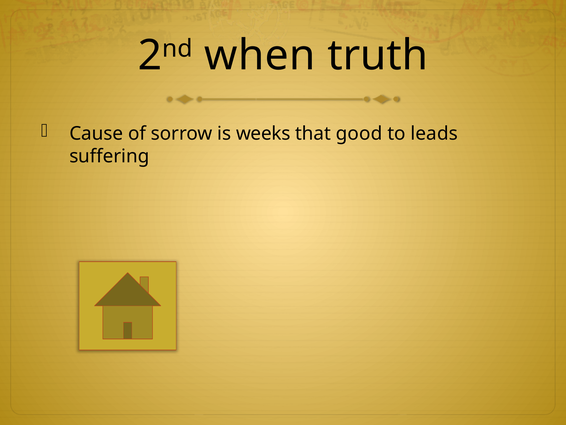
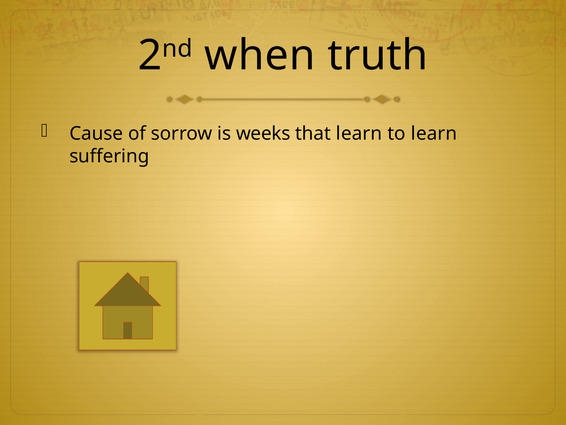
that good: good -> learn (359, 133)
to leads: leads -> learn (434, 133)
